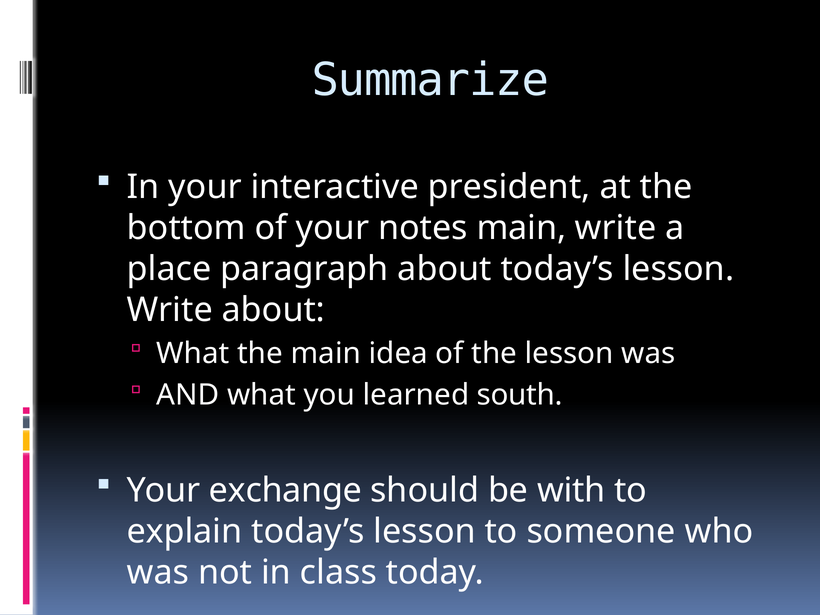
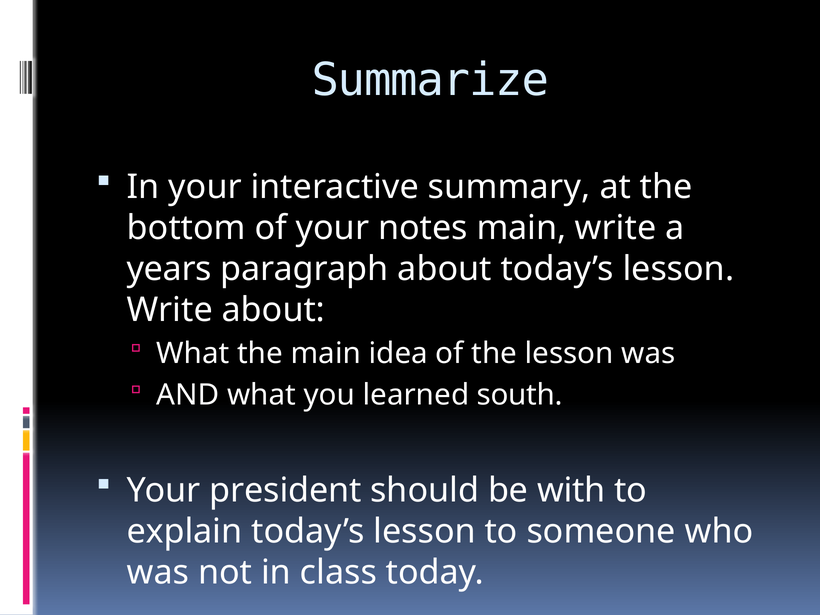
president: president -> summary (509, 187)
place: place -> years (169, 269)
exchange: exchange -> president (285, 491)
